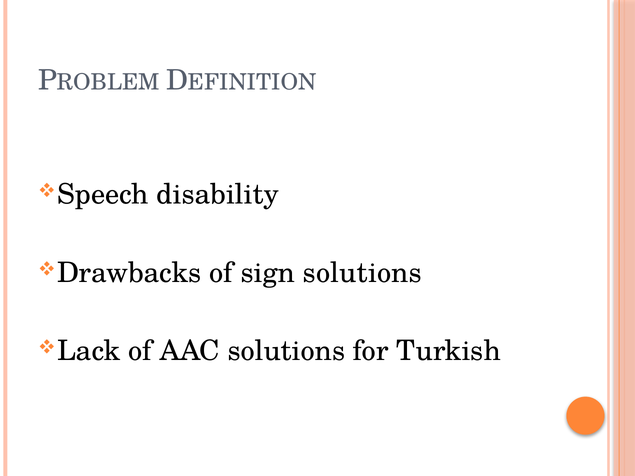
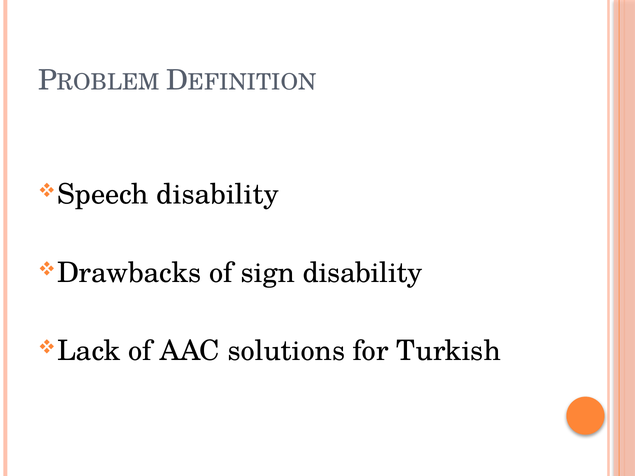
sign solutions: solutions -> disability (363, 273)
